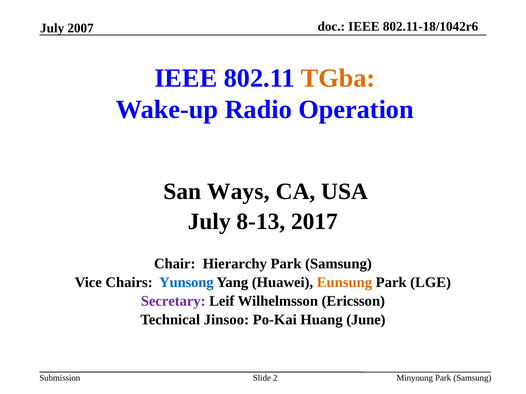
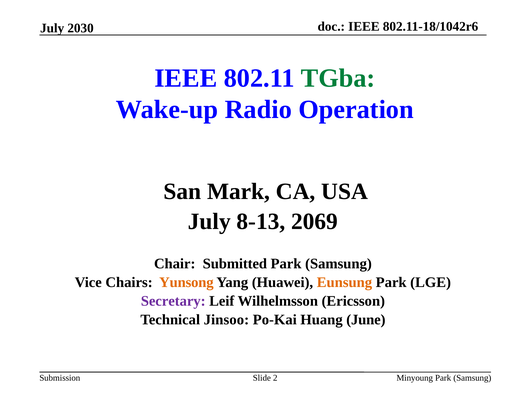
2007: 2007 -> 2030 (81, 28)
TGba colour: orange -> green (338, 78)
Ways: Ways -> Mark (239, 192)
2017: 2017 -> 2069 (315, 222)
Hierarchy: Hierarchy -> Submitted (235, 264)
Yunsong colour: blue -> orange (186, 283)
